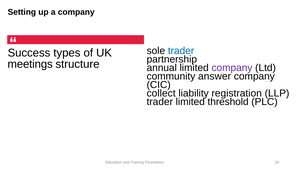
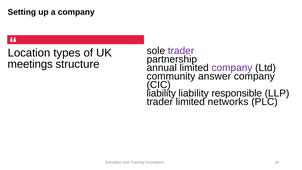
trader colour: blue -> purple (181, 51)
Success: Success -> Location (29, 53)
collect: collect -> liability (161, 93)
registration: registration -> responsible (237, 93)
threshold: threshold -> networks (228, 102)
